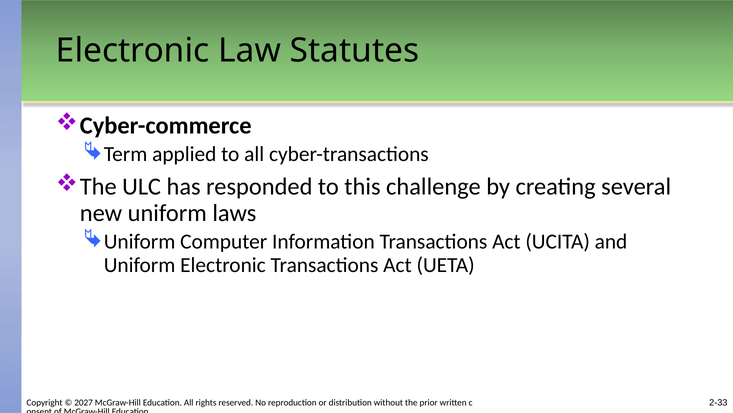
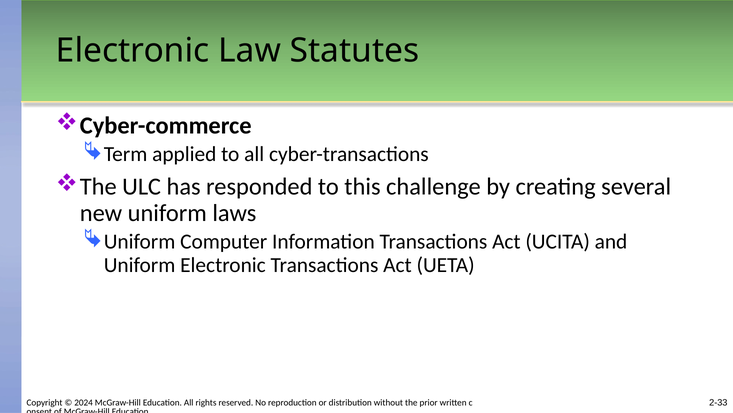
2027: 2027 -> 2024 (84, 402)
